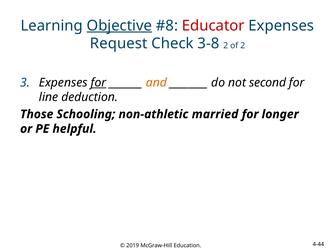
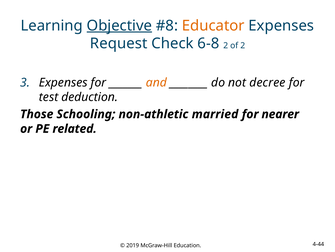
Educator colour: red -> orange (213, 26)
3-8: 3-8 -> 6-8 (208, 43)
for underline: present -> none (98, 82)
second: second -> decree (267, 82)
line: line -> test (49, 97)
longer: longer -> nearer (280, 114)
helpful: helpful -> related (75, 128)
